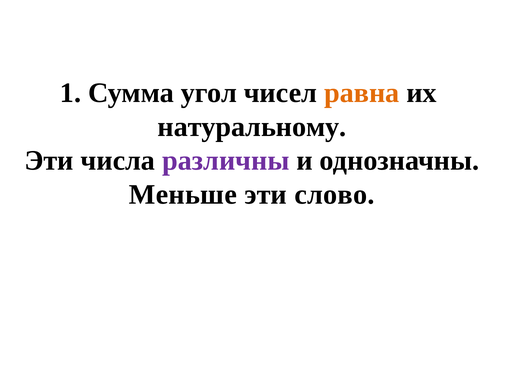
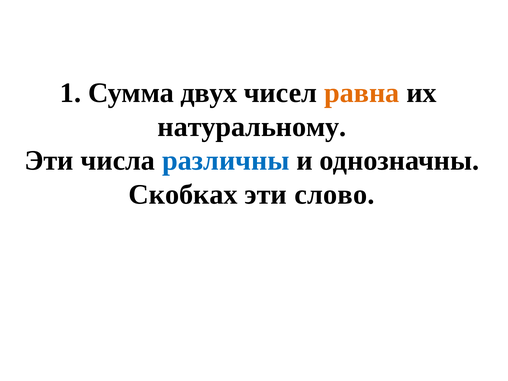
угол: угол -> двух (209, 93)
различны colour: purple -> blue (226, 161)
Меньше: Меньше -> Скобках (183, 194)
